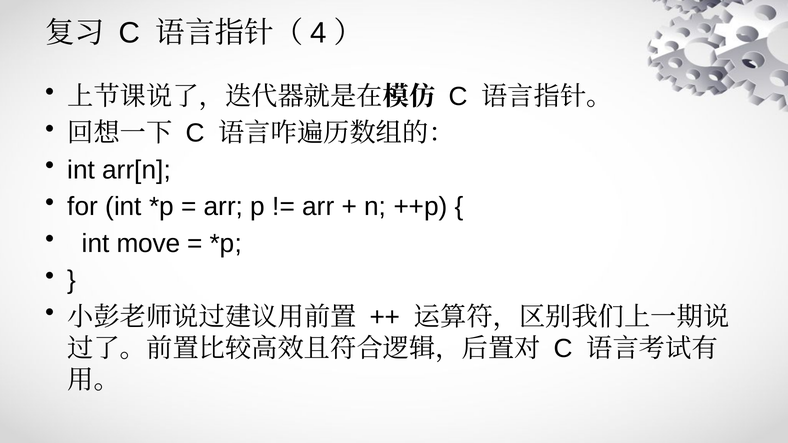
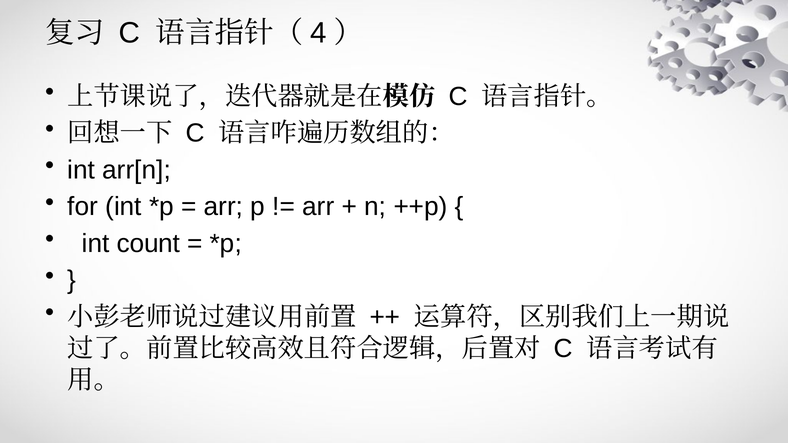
move: move -> count (148, 244)
